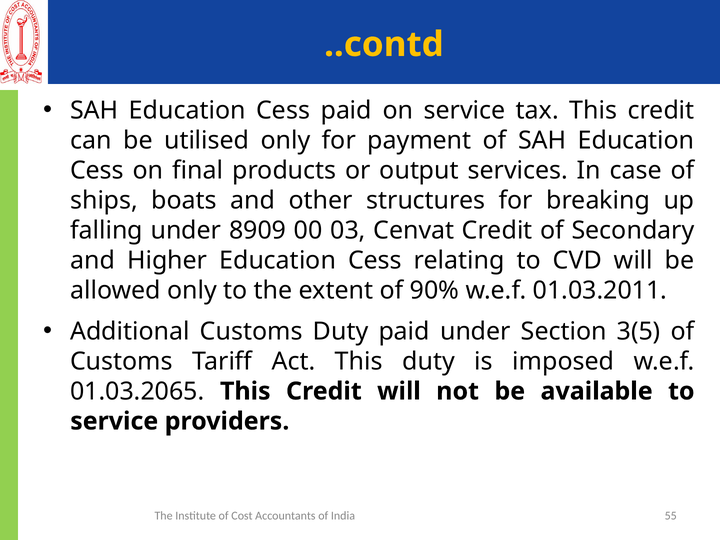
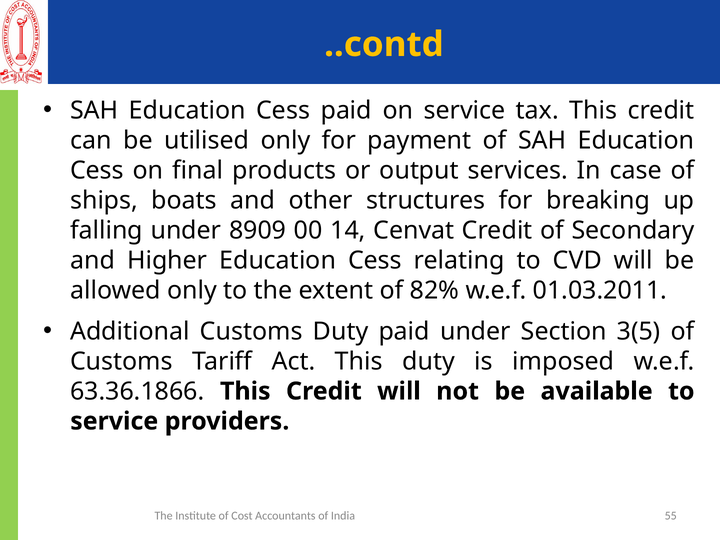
03: 03 -> 14 (348, 230)
90%: 90% -> 82% (435, 290)
01.03.2065: 01.03.2065 -> 63.36.1866 (137, 391)
